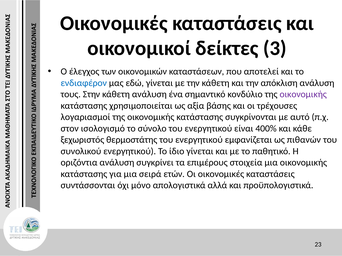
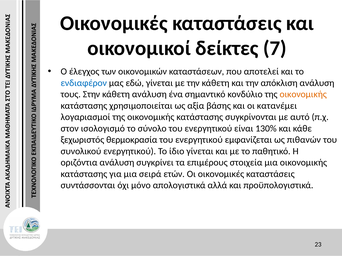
3: 3 -> 7 (275, 48)
οικονομικής colour: purple -> orange (303, 94)
τρέχουσες: τρέχουσες -> κατανέμει (277, 106)
400%: 400% -> 130% (266, 129)
θερμοστάτης: θερμοστάτης -> θερμοκρασία (132, 140)
